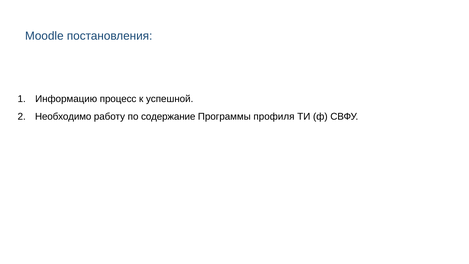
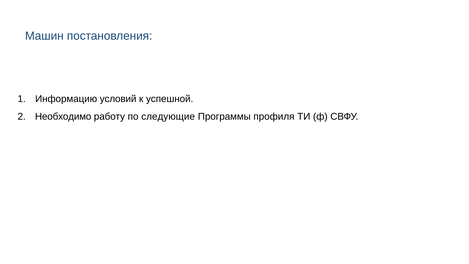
Moodle: Moodle -> Машин (44, 36)
процесс: процесс -> условий (118, 99)
содержание: содержание -> следующие (168, 116)
